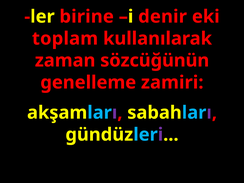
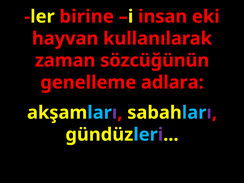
denir: denir -> insan (163, 17)
toplam: toplam -> hayvan (65, 39)
zamiri: zamiri -> adlara (172, 82)
